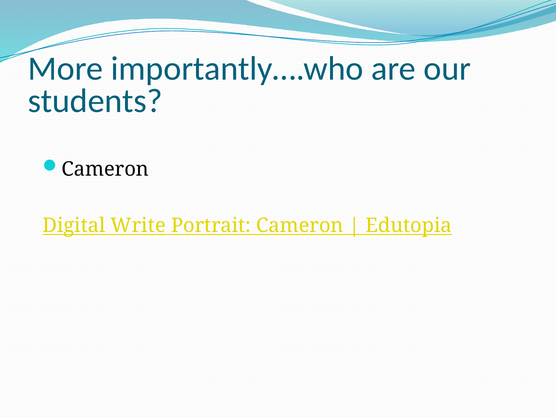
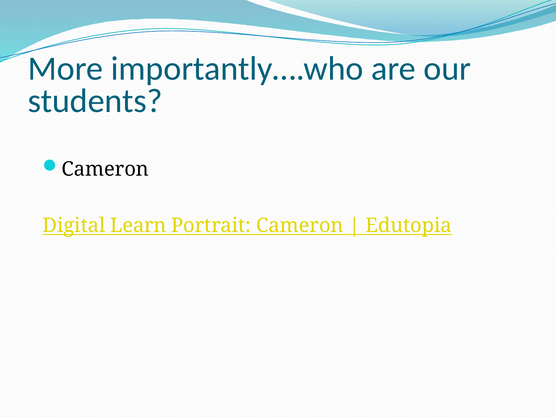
Write: Write -> Learn (138, 225)
